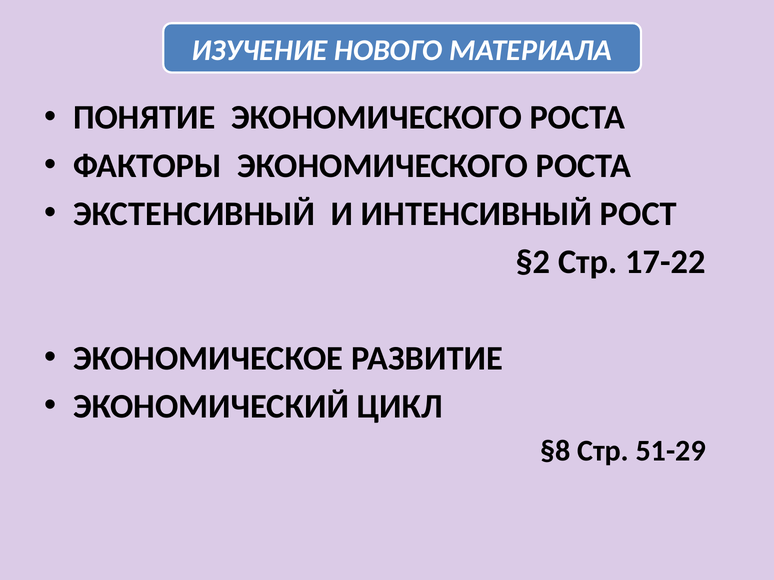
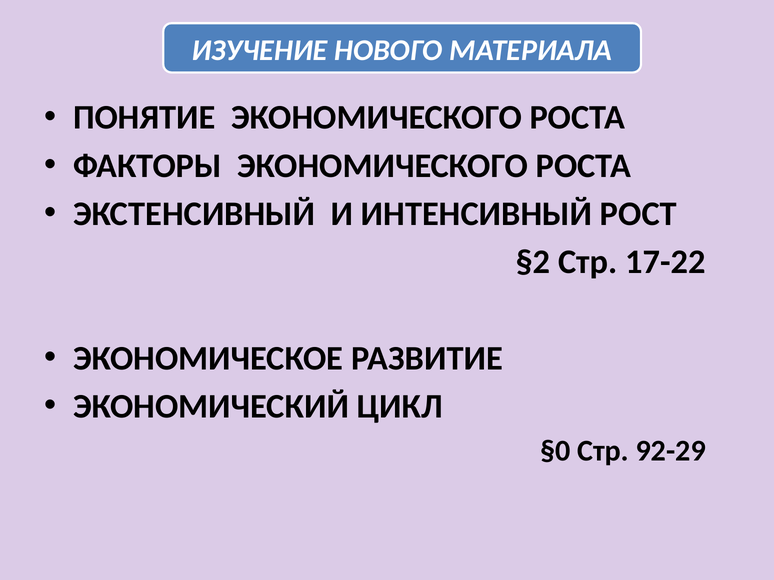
§8: §8 -> §0 (555, 451)
51-29: 51-29 -> 92-29 (671, 451)
